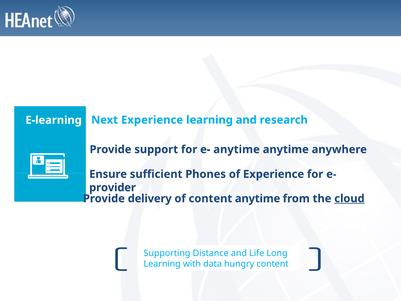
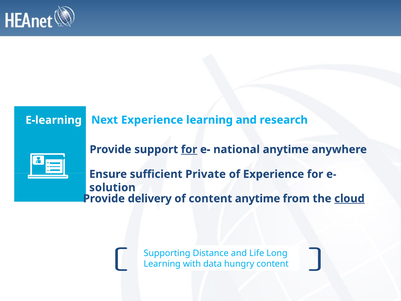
for underline: none -> present (189, 149)
e- anytime: anytime -> national (237, 149)
Phones: Phones -> Private (206, 174)
provider: provider -> solution (112, 187)
